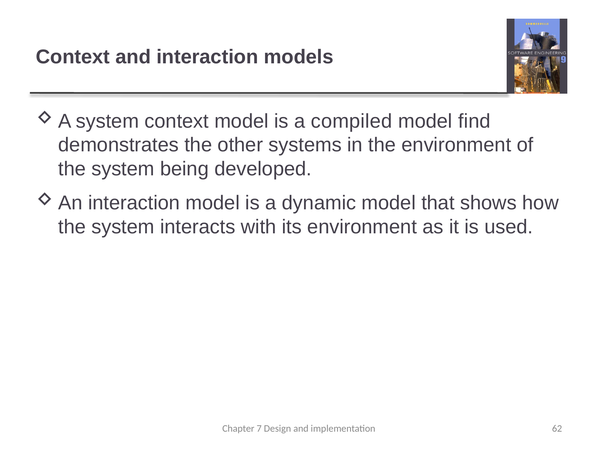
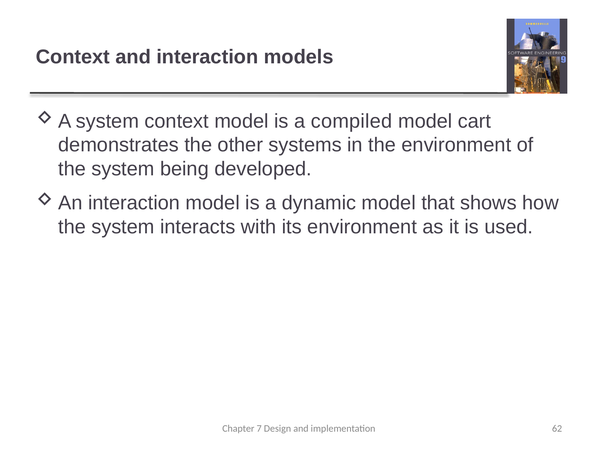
find: find -> cart (474, 121)
